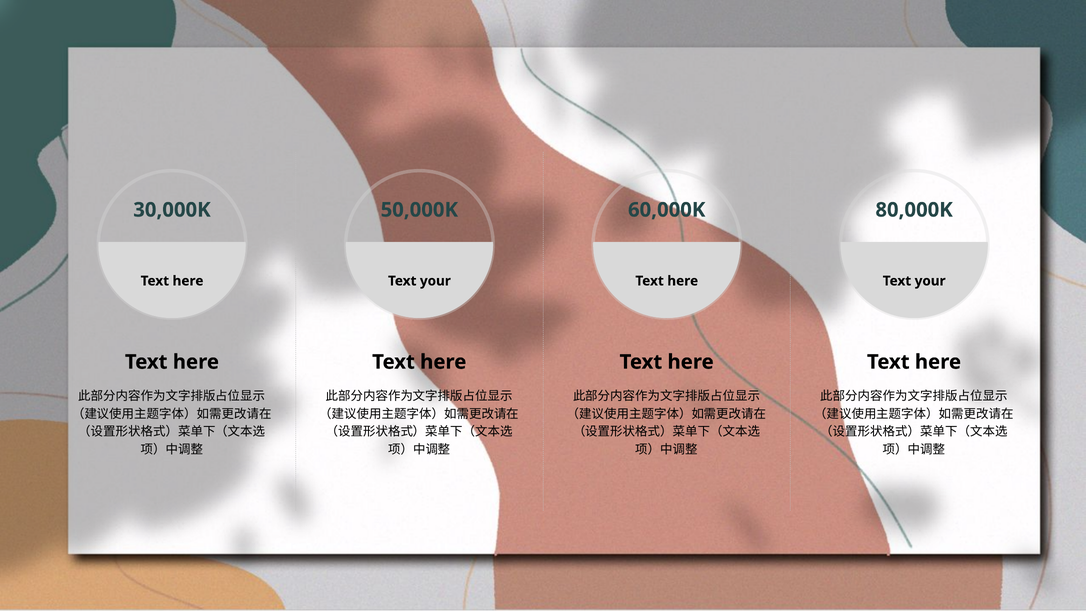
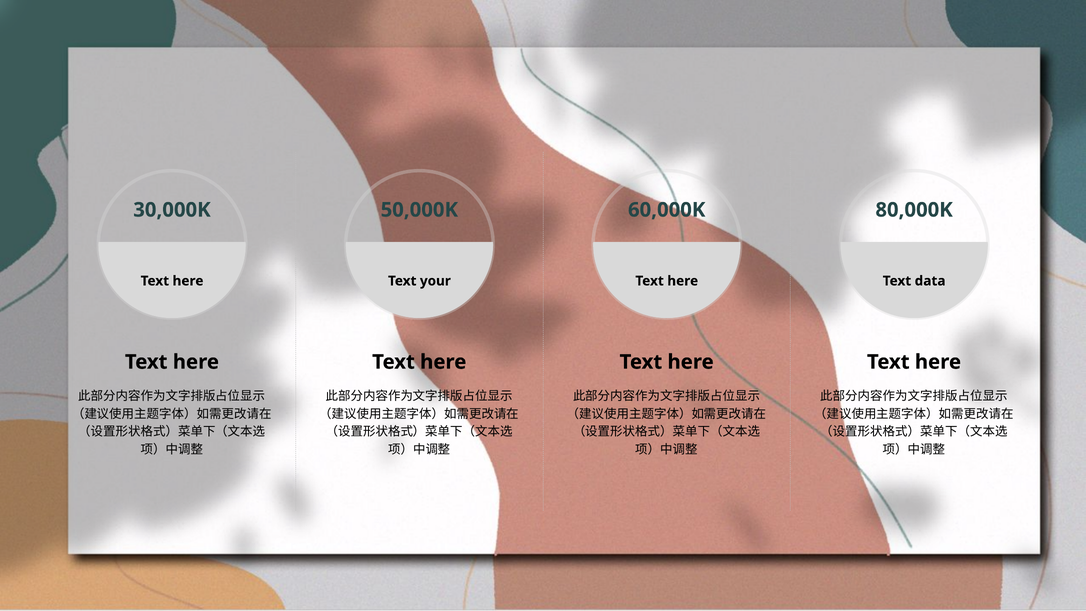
your: your -> data (930, 281)
